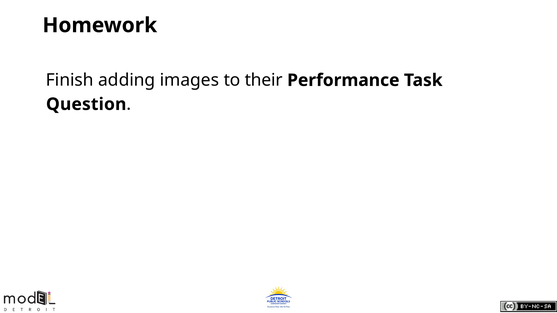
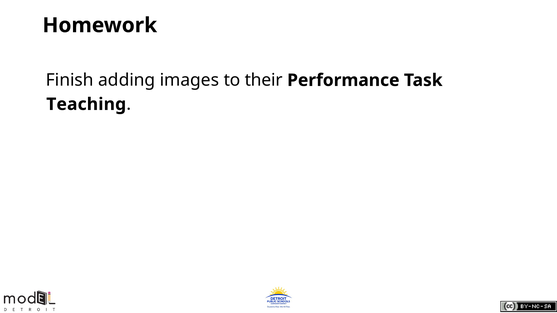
Question: Question -> Teaching (86, 104)
